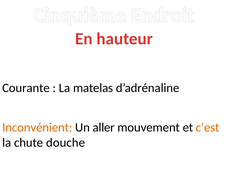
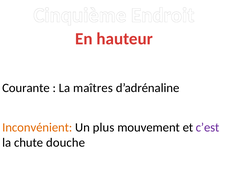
matelas: matelas -> maîtres (93, 88)
aller: aller -> plus (104, 127)
c’est colour: orange -> purple (208, 127)
